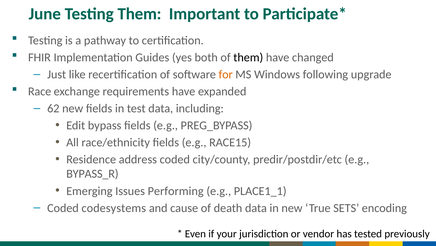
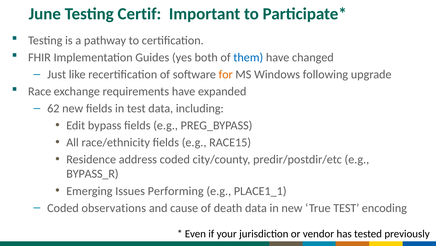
Testing Them: Them -> Certif (139, 14)
them colour: black -> blue (248, 57)
codesystems: codesystems -> observations (114, 207)
True SETS: SETS -> TEST (346, 207)
